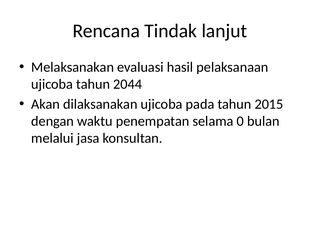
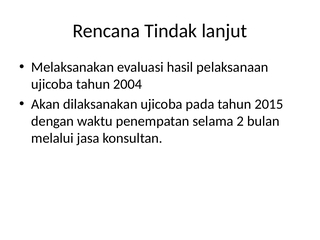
2044: 2044 -> 2004 (128, 84)
0: 0 -> 2 (240, 121)
